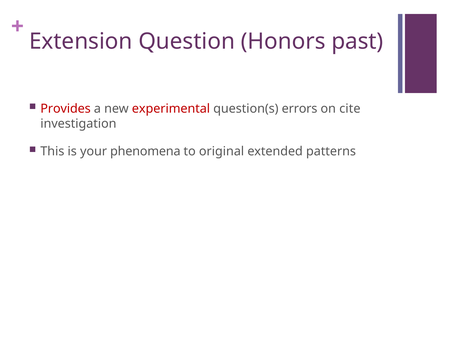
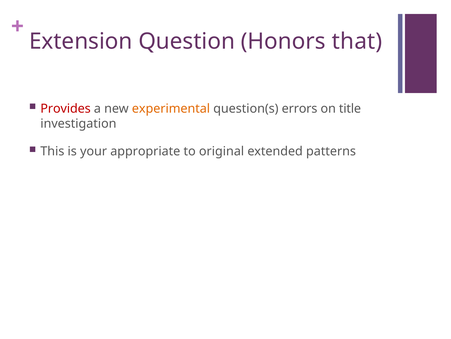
past: past -> that (357, 41)
experimental colour: red -> orange (171, 108)
cite: cite -> title (350, 108)
phenomena: phenomena -> appropriate (145, 151)
